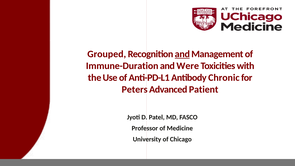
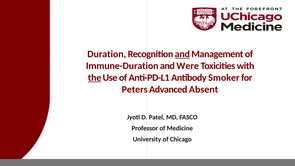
Grouped: Grouped -> Duration (107, 54)
the underline: none -> present (95, 78)
Chronic: Chronic -> Smoker (224, 78)
Patient: Patient -> Absent (204, 89)
